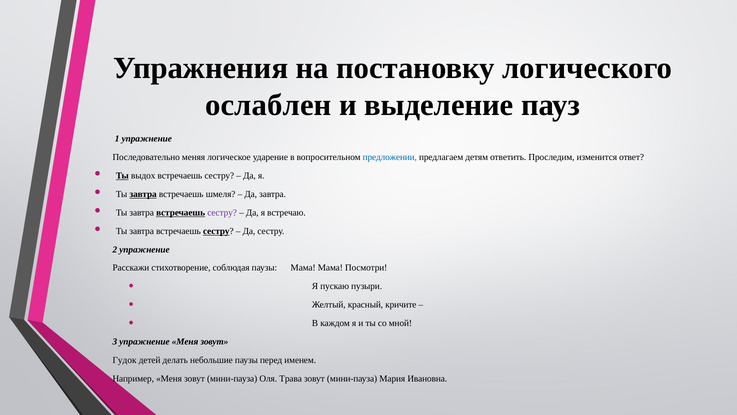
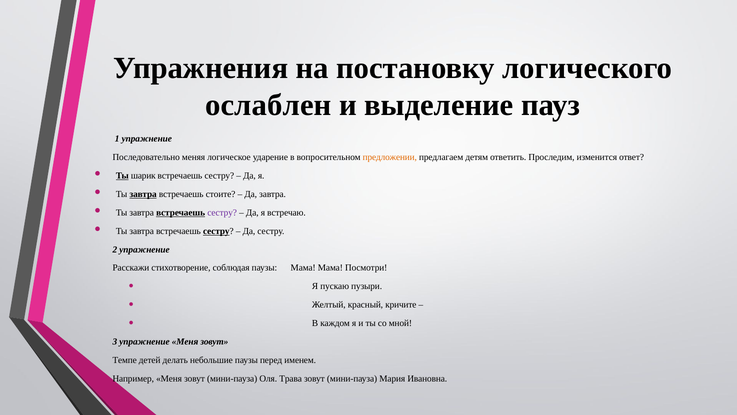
предложении colour: blue -> orange (390, 157)
выдох: выдох -> шарик (143, 175)
шмеля: шмеля -> стоите (221, 194)
Гудок: Гудок -> Темпе (125, 360)
